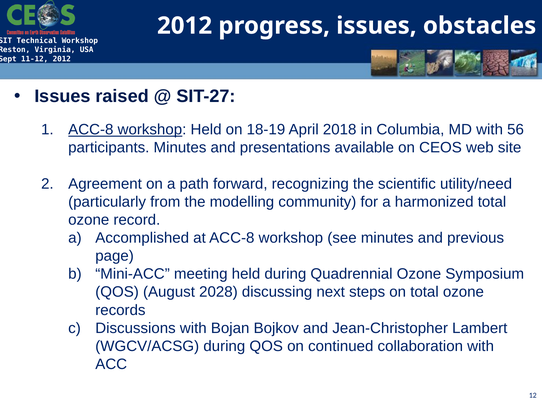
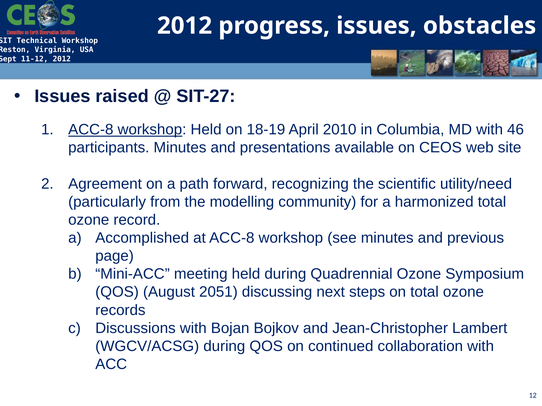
2018: 2018 -> 2010 (340, 130)
56: 56 -> 46 (516, 130)
2028: 2028 -> 2051 (218, 292)
